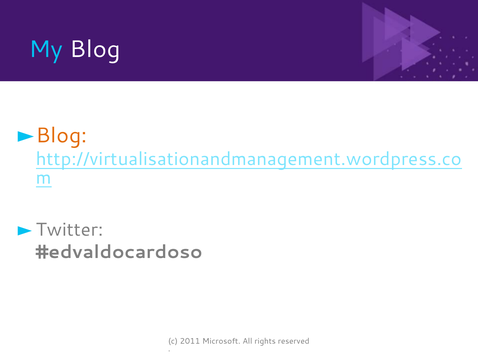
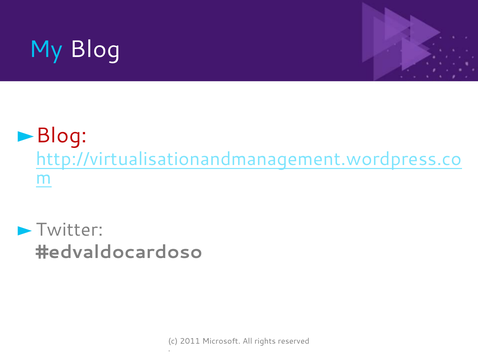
Blog colour: orange -> red (62, 136)
